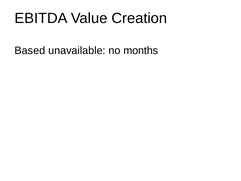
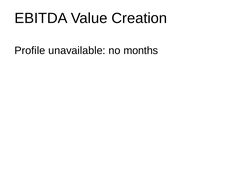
Based: Based -> Profile (30, 51)
